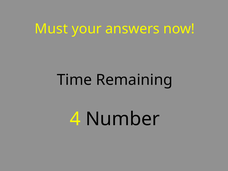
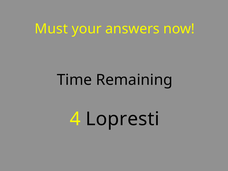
Number: Number -> Lopresti (123, 119)
